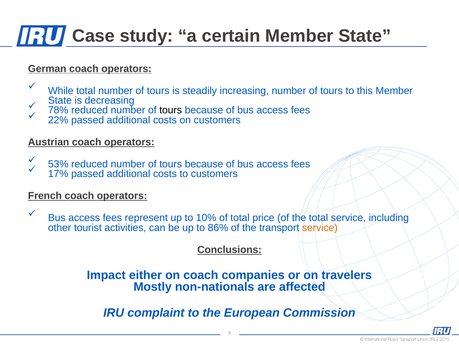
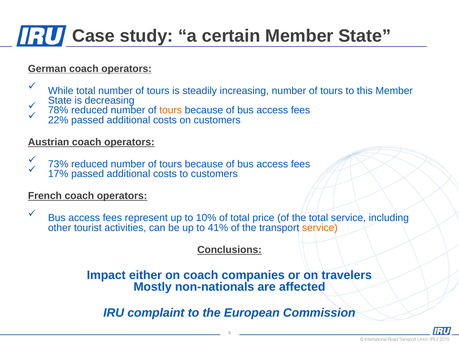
tours colour: black -> orange (171, 110)
53%: 53% -> 73% (58, 164)
86%: 86% -> 41% (218, 228)
